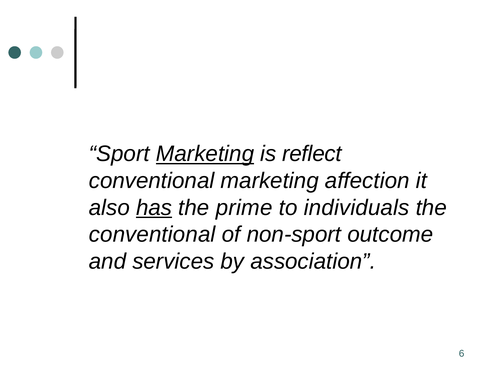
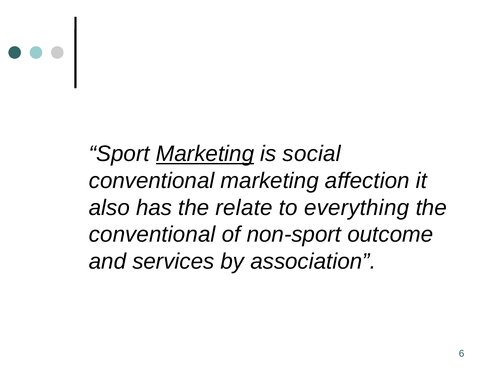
reflect: reflect -> social (312, 154)
has underline: present -> none (154, 207)
prime: prime -> relate (244, 207)
individuals: individuals -> everything (357, 207)
